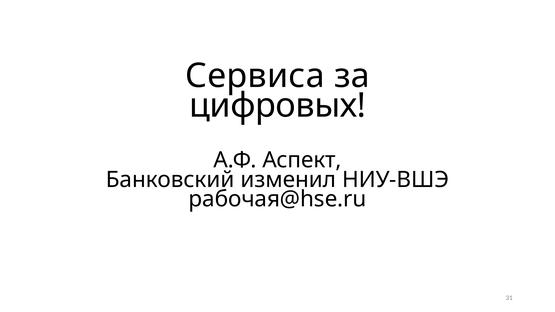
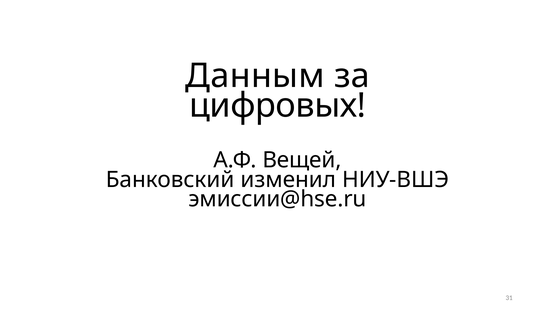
Сервиса: Сервиса -> Данным (255, 76)
Аспект: Аспект -> Вещей (302, 160)
рабочая@hse.ru: рабочая@hse.ru -> эмиссии@hse.ru (278, 199)
